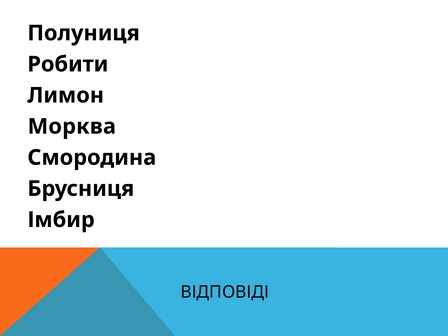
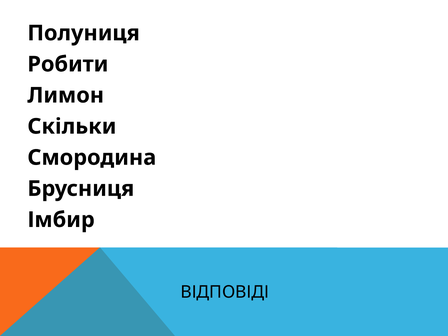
Морква: Морква -> Скільки (72, 126)
